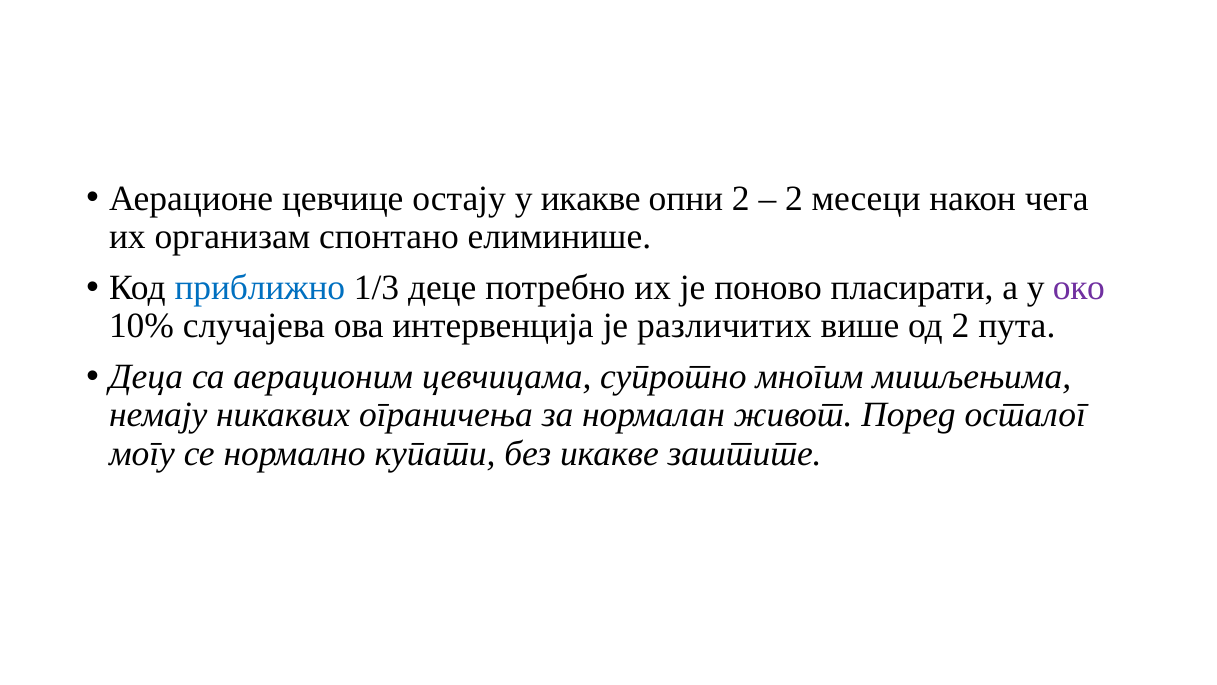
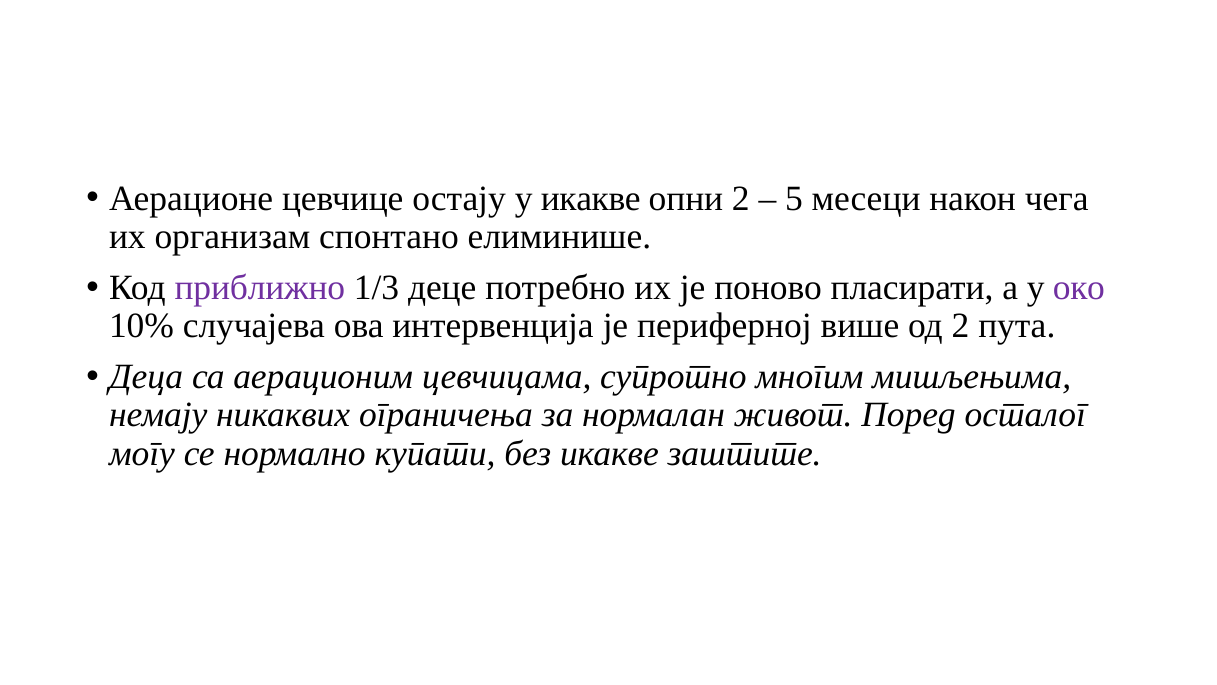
2: 2 -> 5 (794, 198)
приближно colour: blue -> purple (260, 287)
различитих: различитих -> периферној (724, 326)
